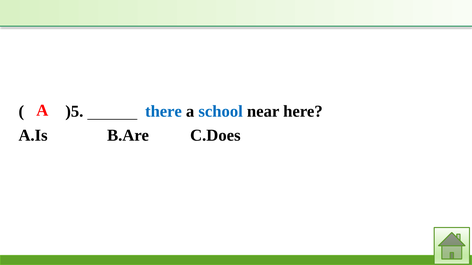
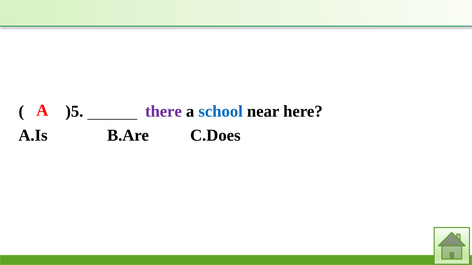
there colour: blue -> purple (163, 112)
